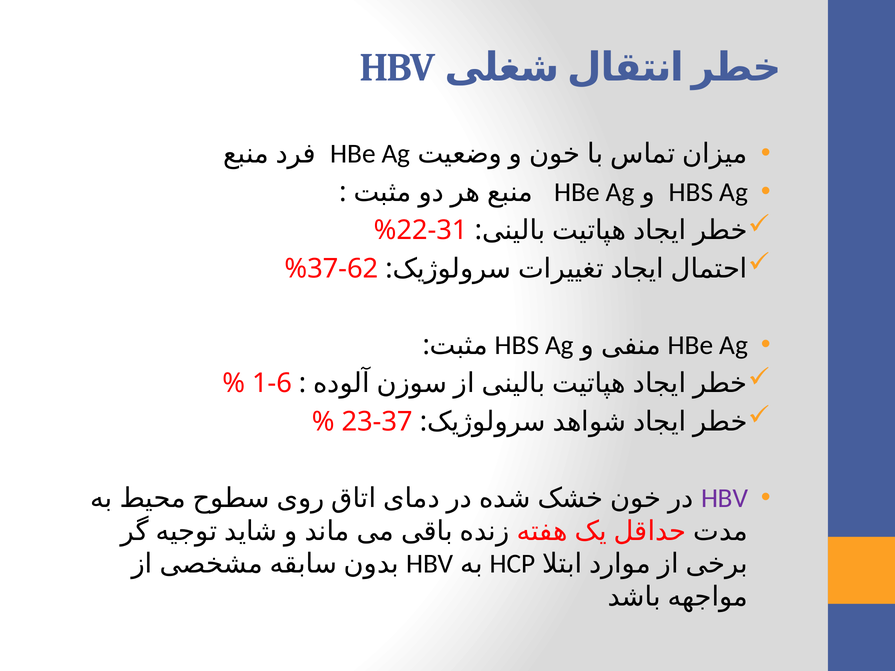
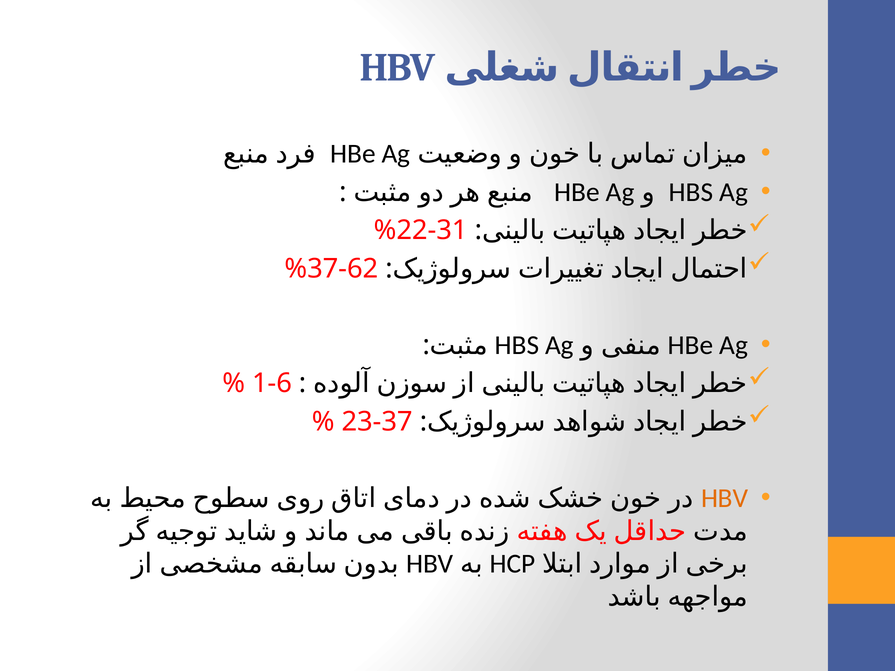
HBV colour: purple -> orange (725, 498)
